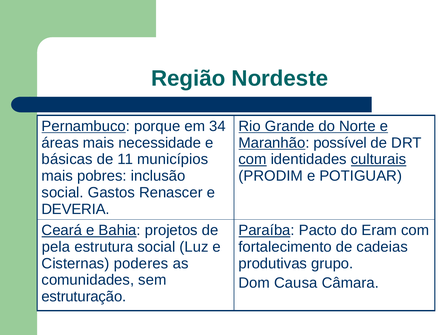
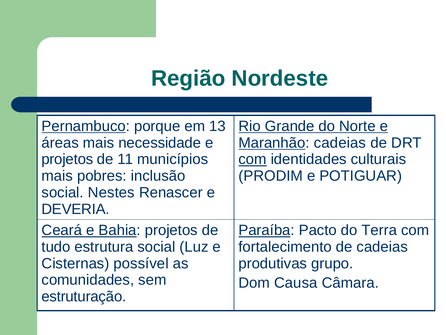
34: 34 -> 13 (217, 126)
Maranhão possível: possível -> cadeias (340, 143)
básicas: básicas -> projetos (67, 159)
culturais underline: present -> none (379, 159)
Gastos: Gastos -> Nestes (111, 192)
Eram: Eram -> Terra (379, 230)
pela: pela -> tudo (56, 247)
poderes: poderes -> possível (141, 263)
